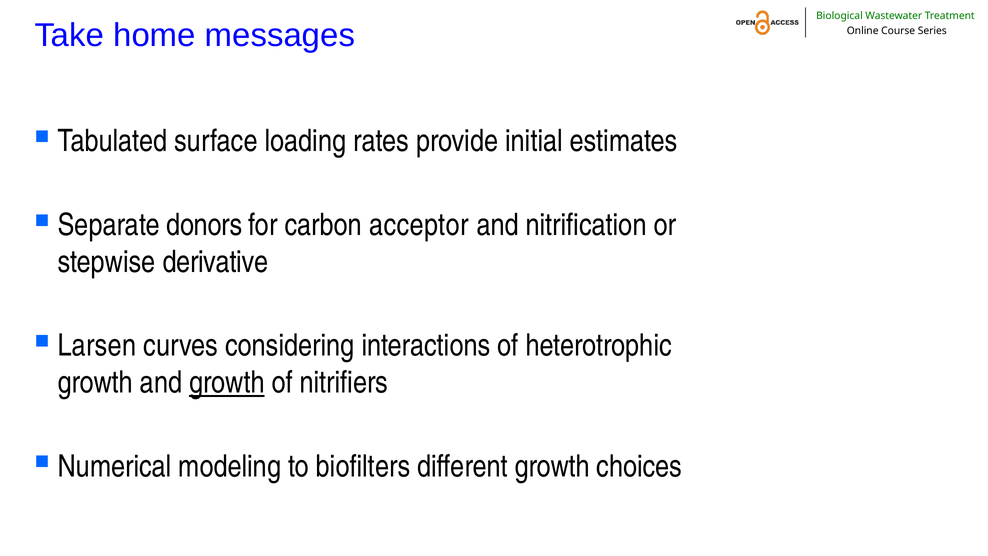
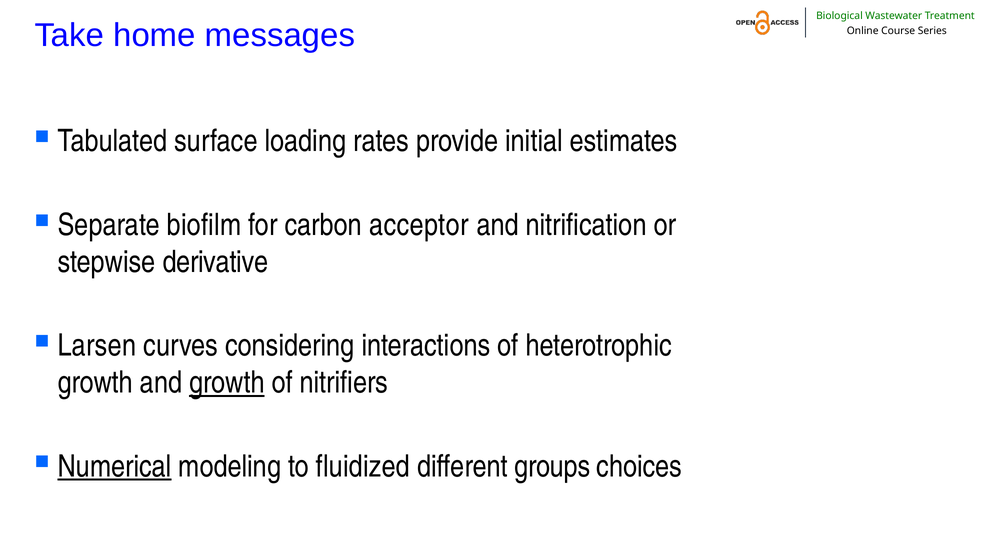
donors: donors -> biofilm (204, 225)
Numerical underline: none -> present (115, 466)
biofilters: biofilters -> fluidized (363, 466)
different growth: growth -> groups (552, 466)
